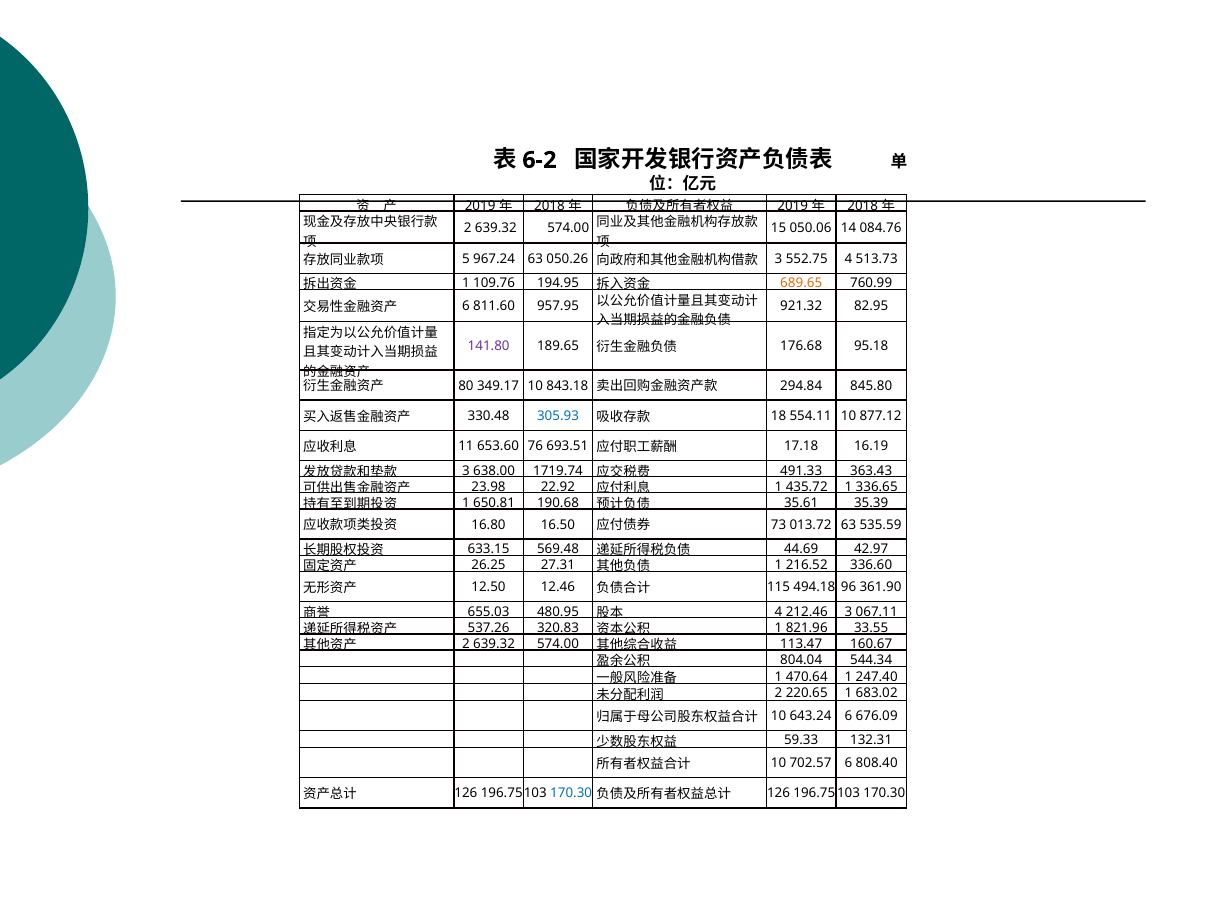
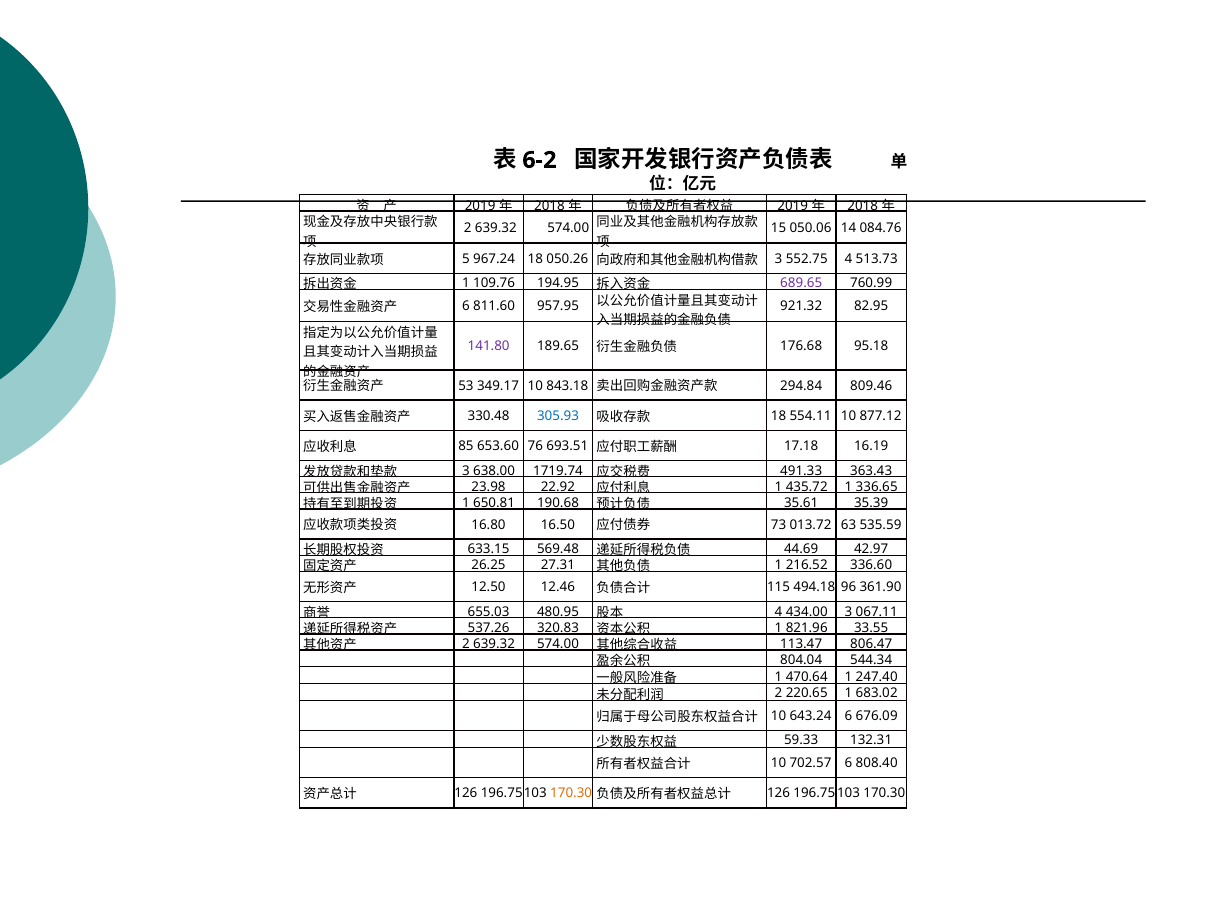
967.24 63: 63 -> 18 (535, 259)
689.65 colour: orange -> purple (801, 283)
80: 80 -> 53 (466, 386)
845.80: 845.80 -> 809.46 (871, 386)
11: 11 -> 85 (466, 446)
212.46: 212.46 -> 434.00 (807, 611)
160.67: 160.67 -> 806.47 (871, 643)
170.30 colour: blue -> orange (571, 793)
